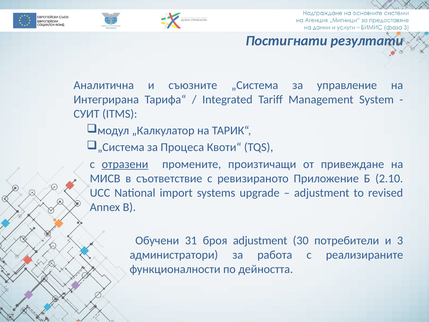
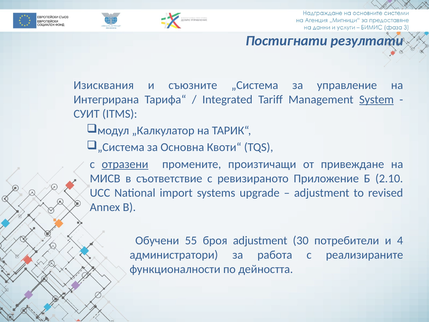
Аналитична: Аналитична -> Изисквания (104, 85)
System underline: none -> present (377, 100)
Процеса: Процеса -> Основна (182, 147)
31: 31 -> 55 (191, 240)
3: 3 -> 4 (400, 240)
